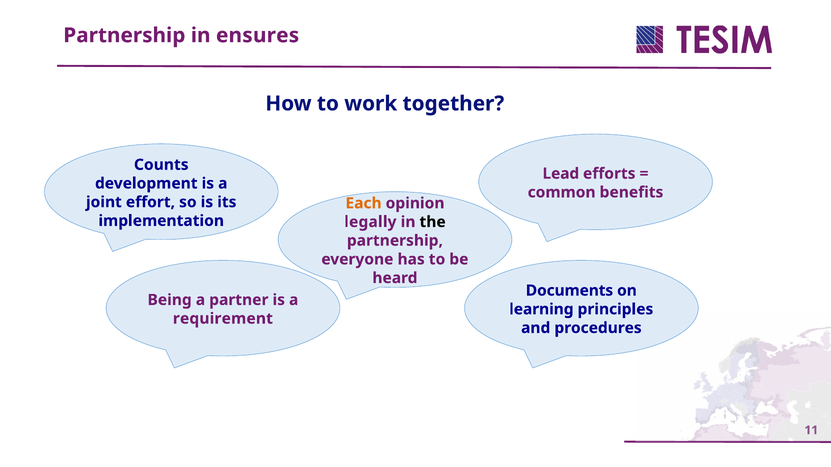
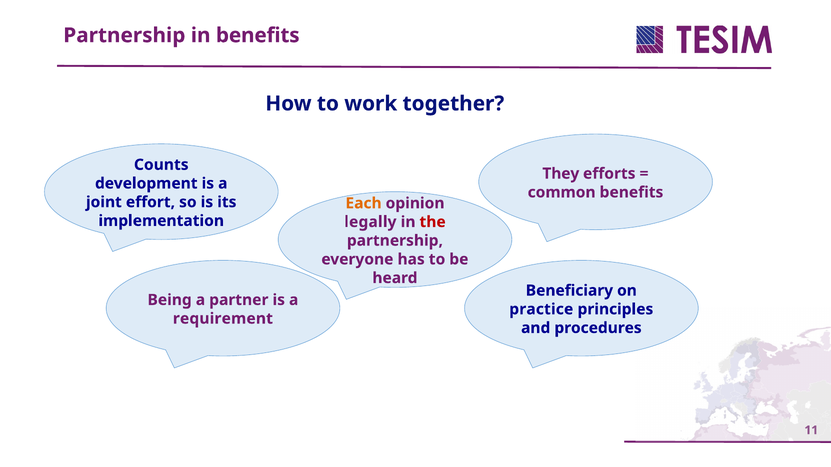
in ensures: ensures -> benefits (258, 35)
Lead: Lead -> They (561, 174)
the colour: black -> red (433, 222)
Documents: Documents -> Beneficiary (569, 291)
learning: learning -> practice (541, 309)
